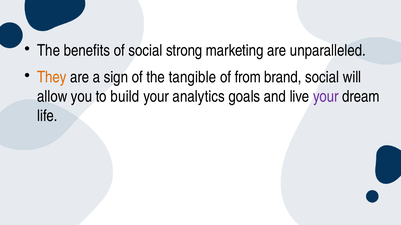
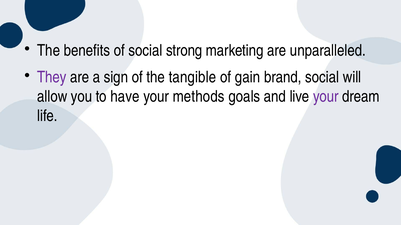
They colour: orange -> purple (52, 77)
from: from -> gain (248, 77)
build: build -> have (125, 97)
analytics: analytics -> methods (199, 97)
